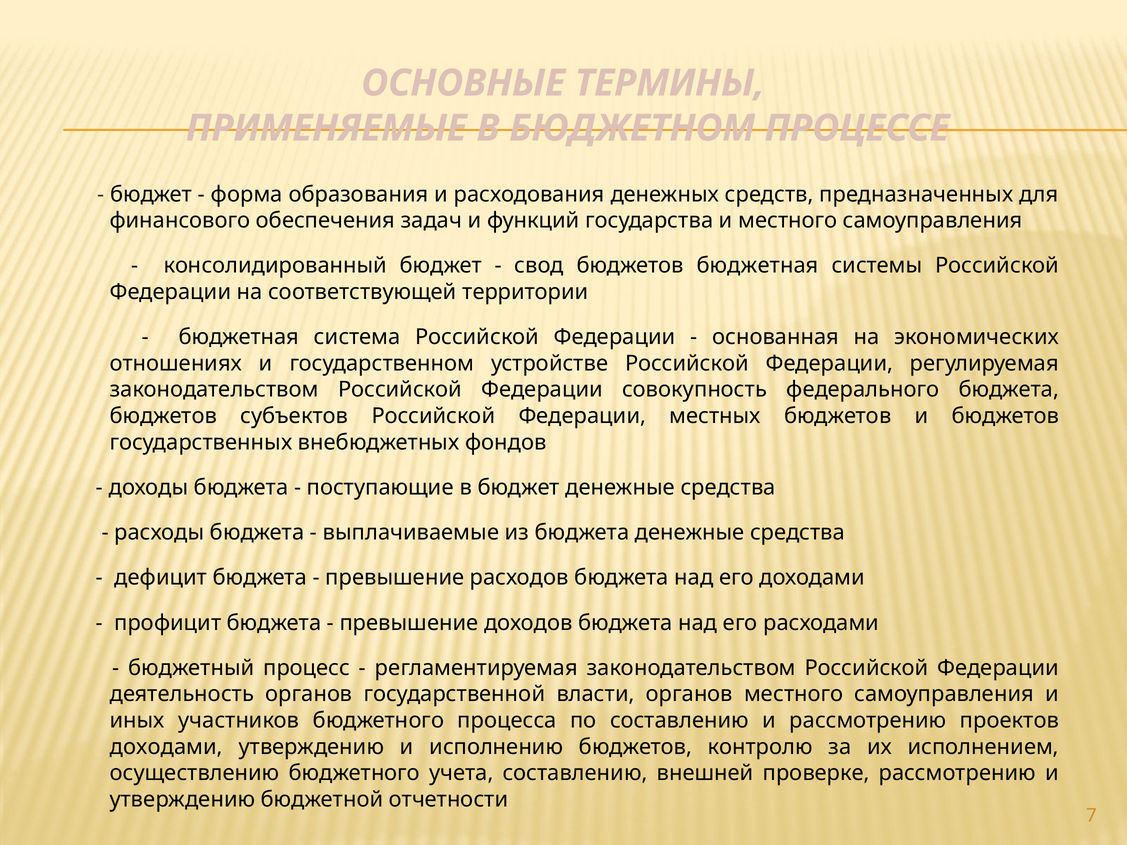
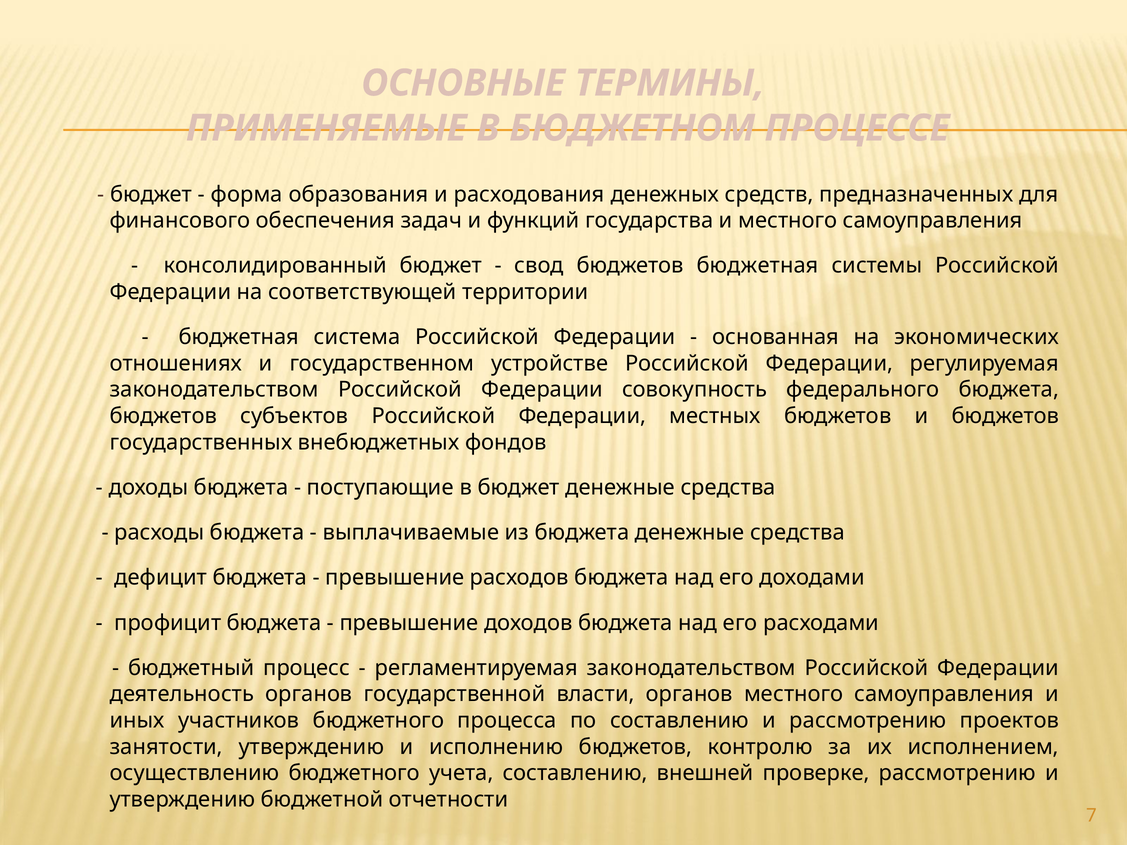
доходами: доходами -> занятости (166, 747)
